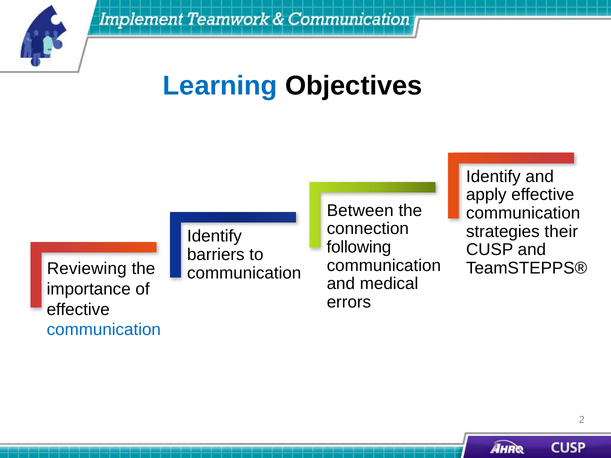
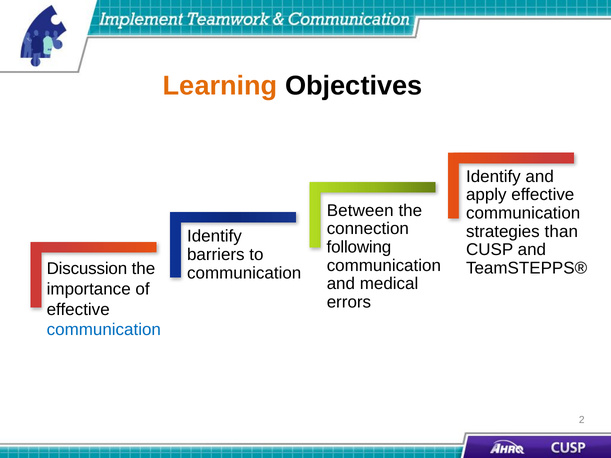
Learning colour: blue -> orange (220, 86)
their: their -> than (561, 232)
Reviewing: Reviewing -> Discussion (87, 269)
